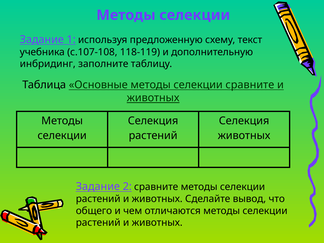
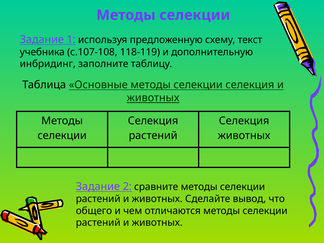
Основные методы селекции сравните: сравните -> селекция (250, 85)
